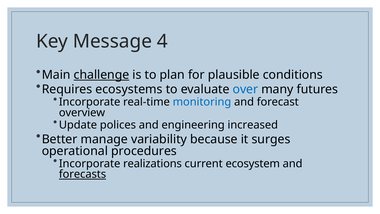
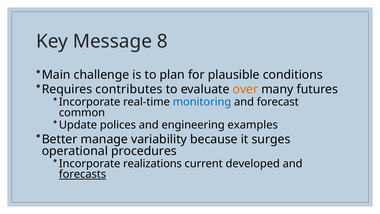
4: 4 -> 8 (162, 41)
challenge underline: present -> none (101, 75)
ecosystems: ecosystems -> contributes (129, 89)
over colour: blue -> orange (245, 89)
overview: overview -> common (82, 113)
increased: increased -> examples (253, 125)
ecosystem: ecosystem -> developed (253, 163)
